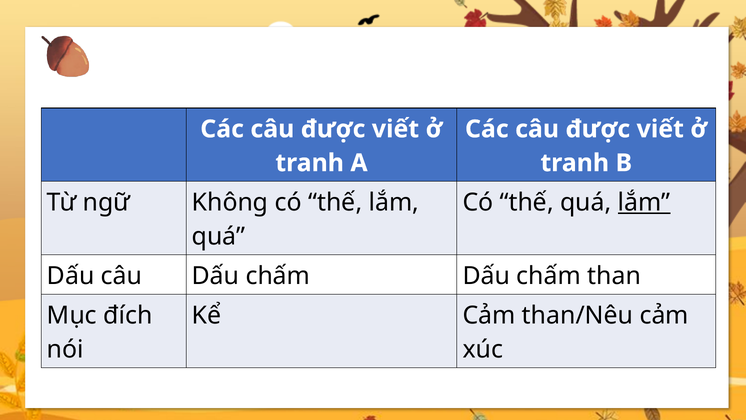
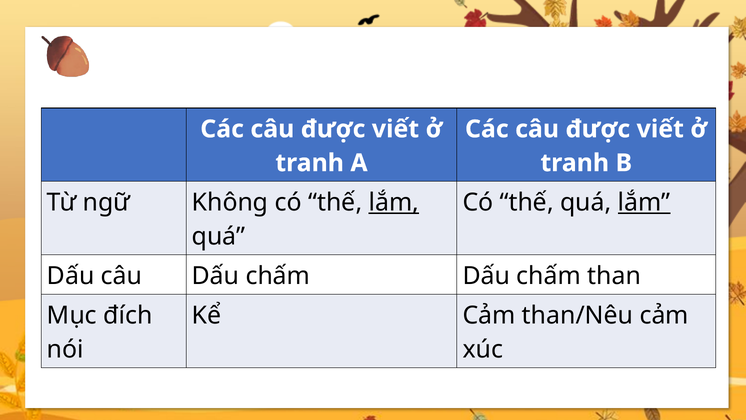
lắm underline: none -> present (394, 202)
